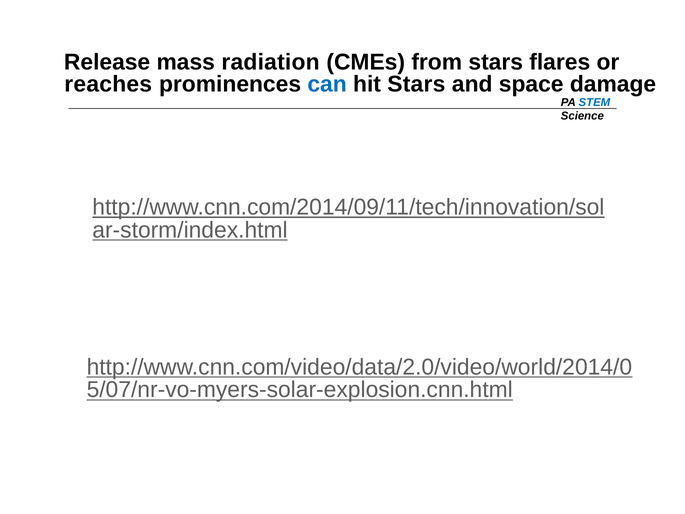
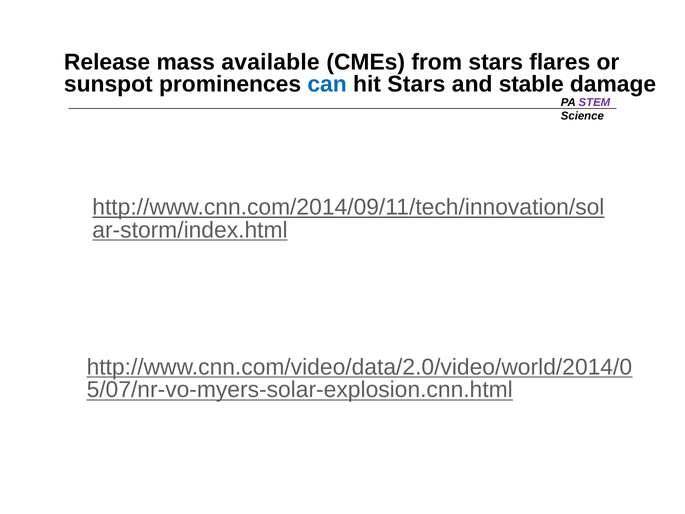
radiation: radiation -> available (271, 62)
reaches: reaches -> sunspot (108, 84)
space: space -> stable (531, 84)
STEM colour: blue -> purple (594, 102)
